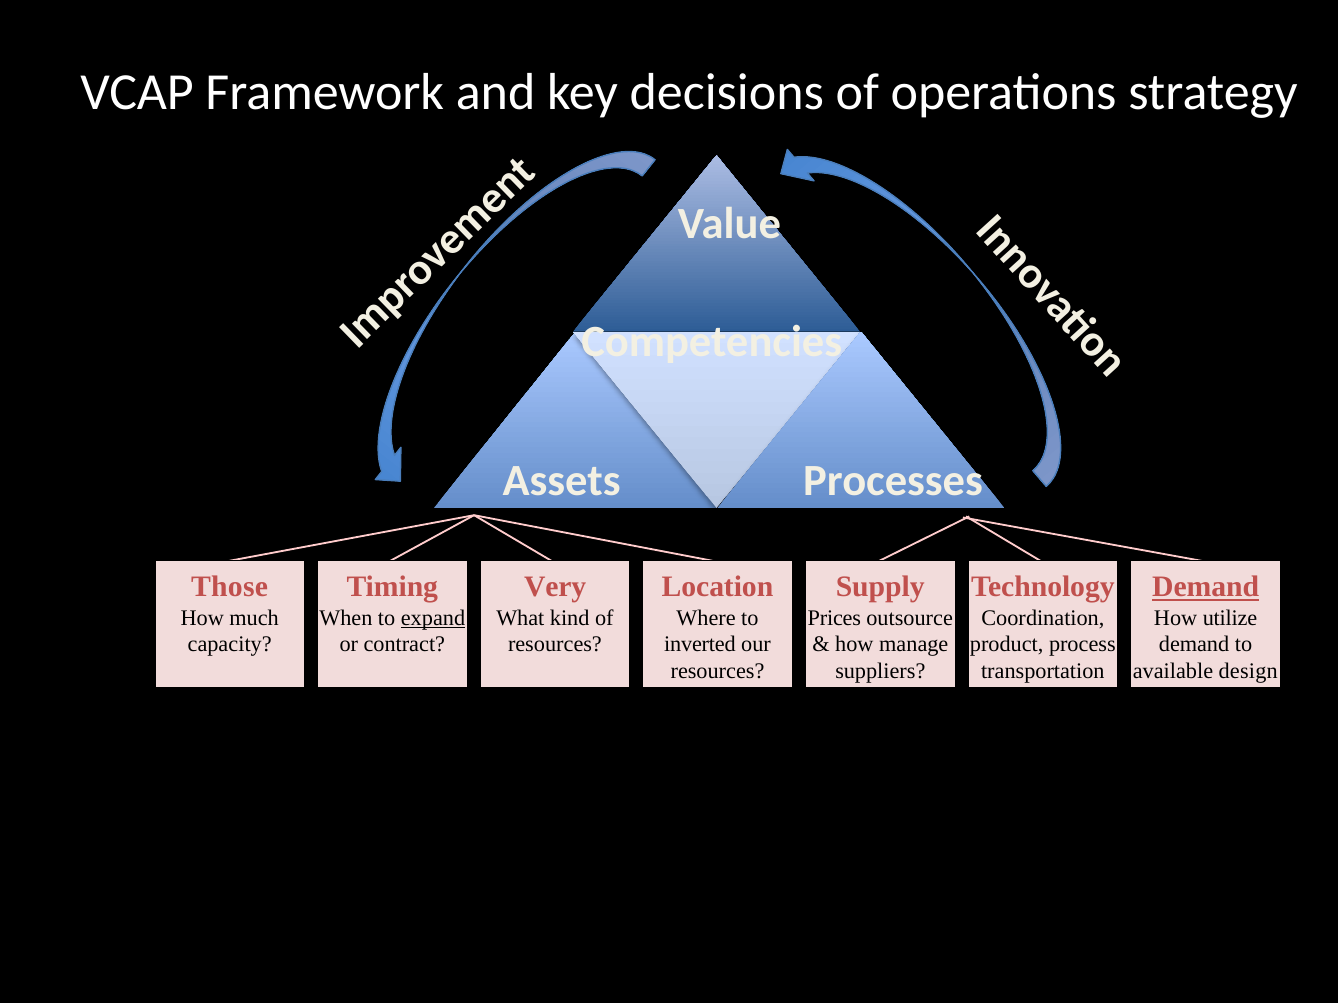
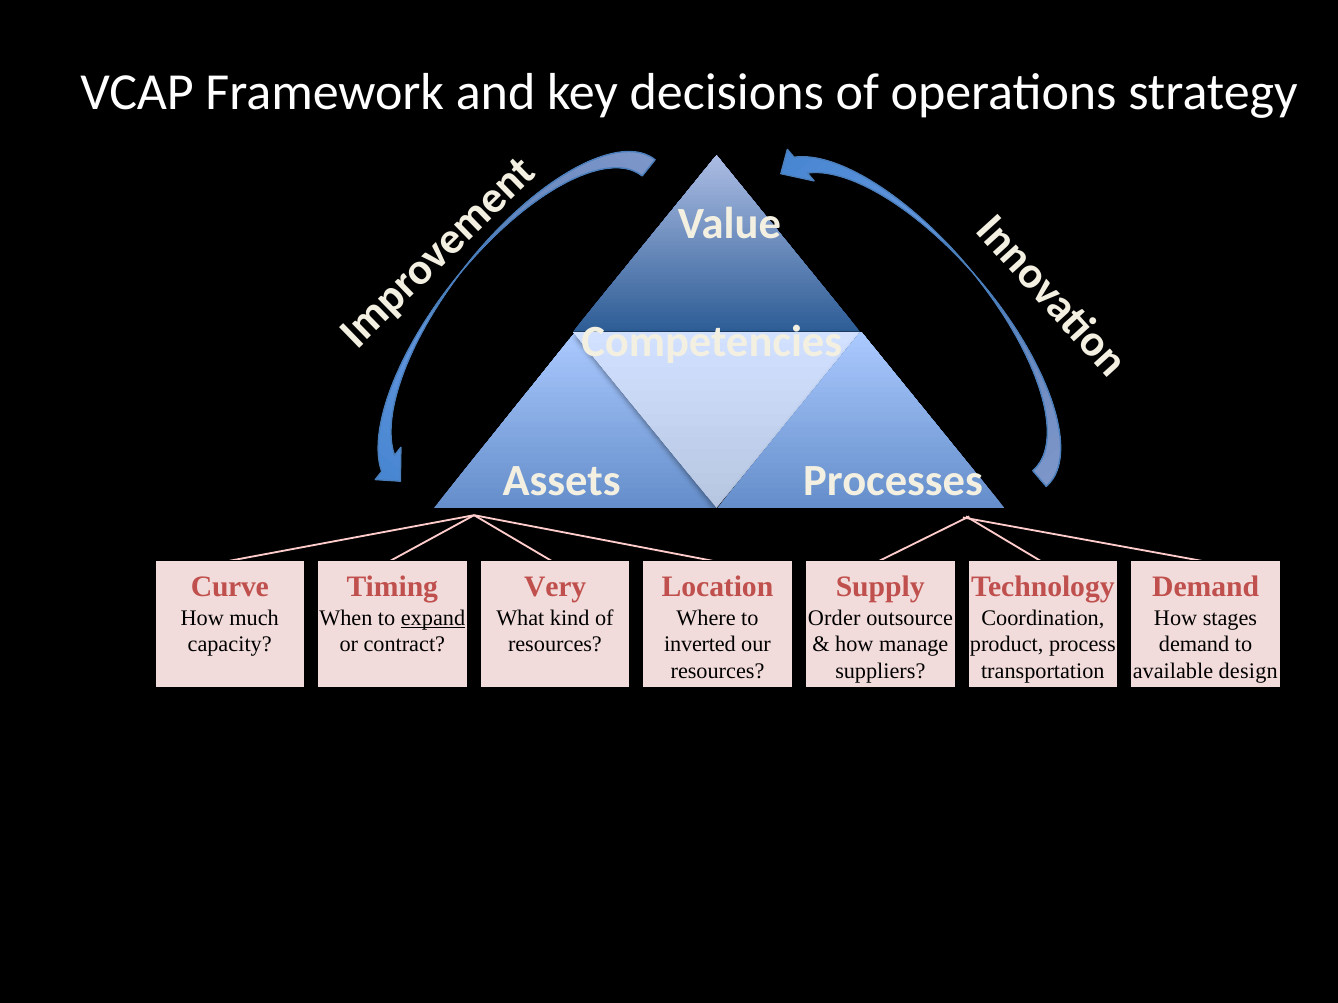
Those: Those -> Curve (230, 587)
Demand underline: present -> none (1206, 587)
Prices: Prices -> Order (834, 618)
utilize: utilize -> stages (1230, 618)
